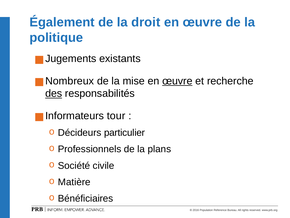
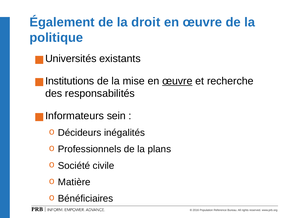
Jugements: Jugements -> Universités (71, 59)
Nombreux: Nombreux -> Institutions (70, 81)
des underline: present -> none (54, 93)
tour: tour -> sein (116, 116)
particulier: particulier -> inégalités (124, 132)
